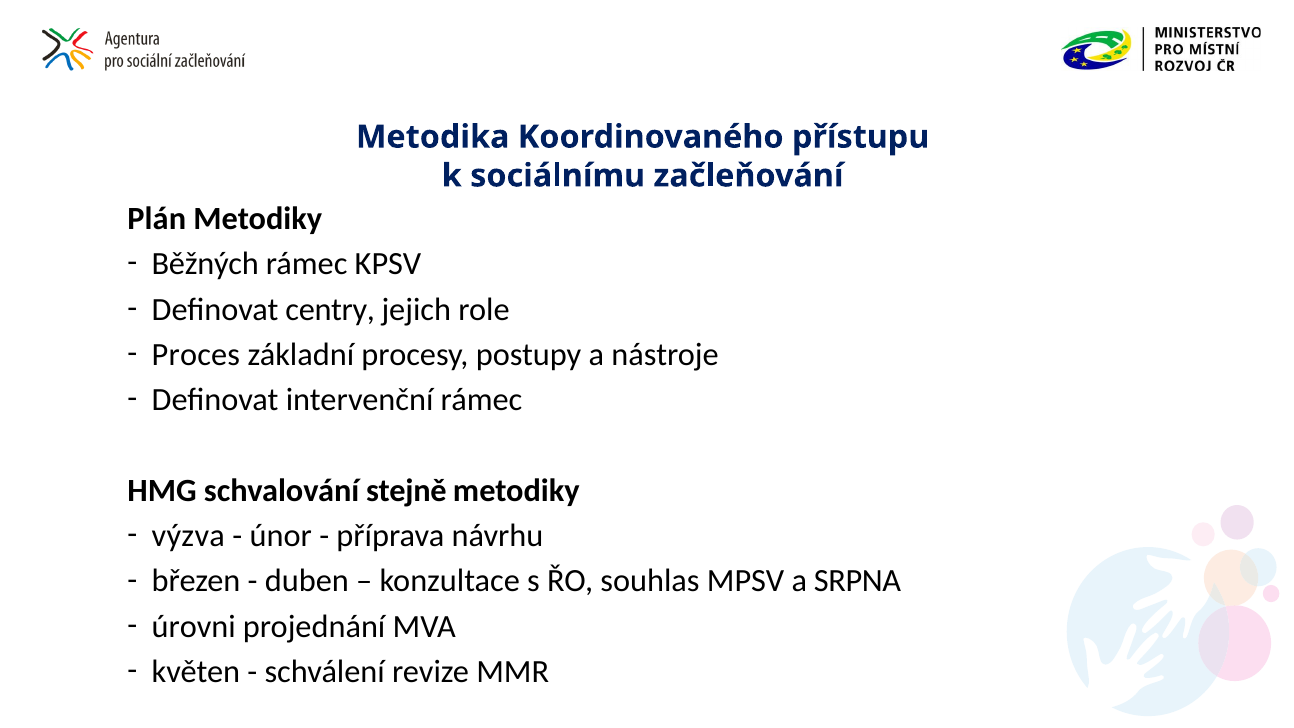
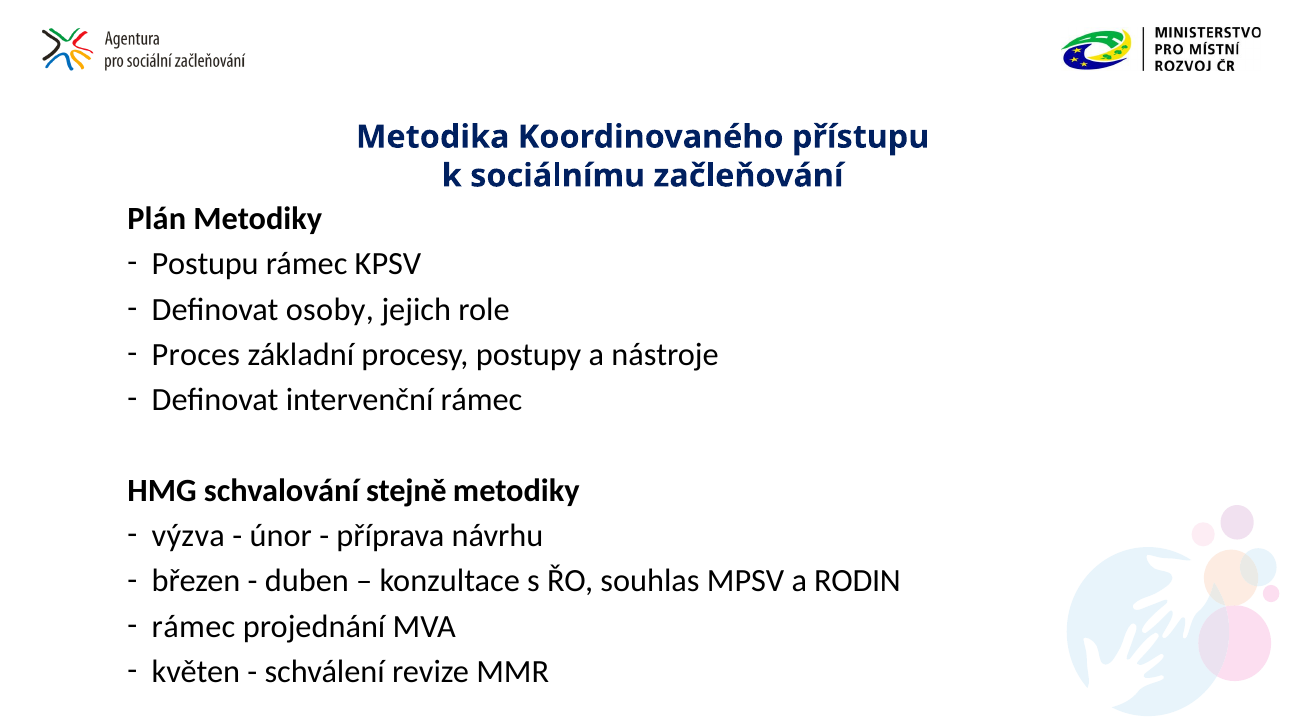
Běžných: Běžných -> Postupu (205, 264)
centry: centry -> osoby (330, 309)
SRPNA: SRPNA -> RODIN (858, 581)
úrovni: úrovni -> rámec (194, 626)
